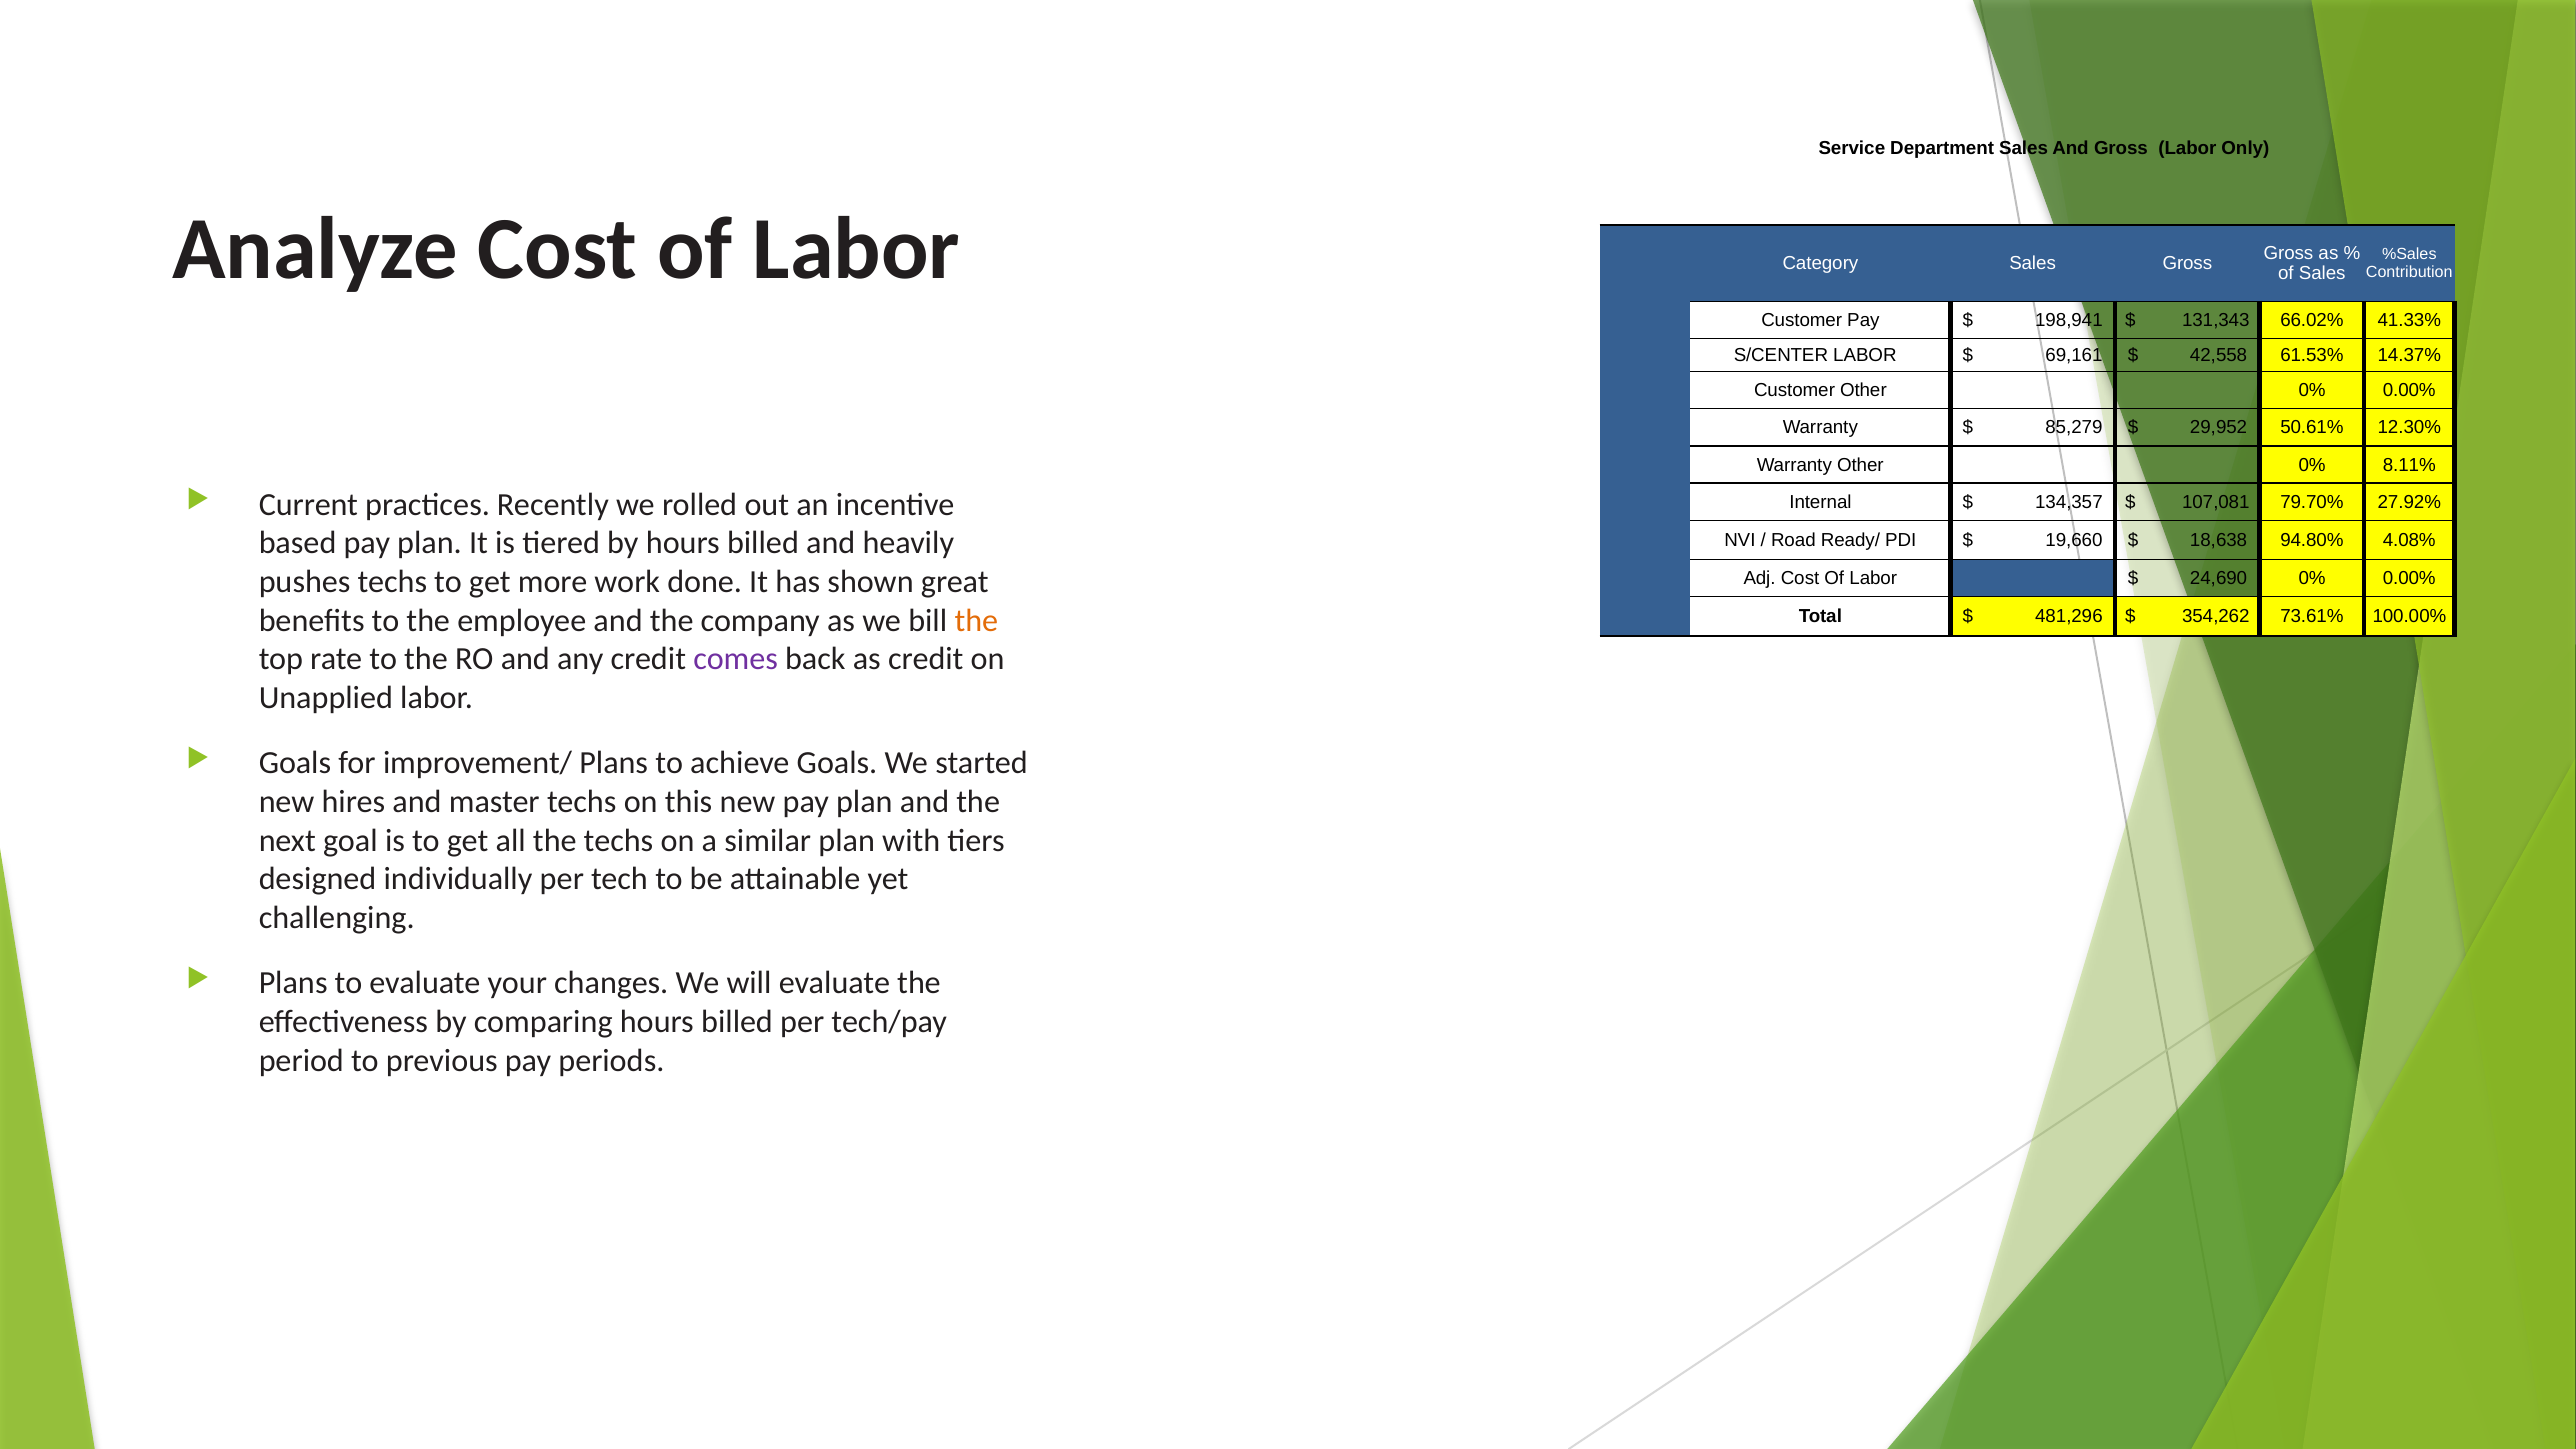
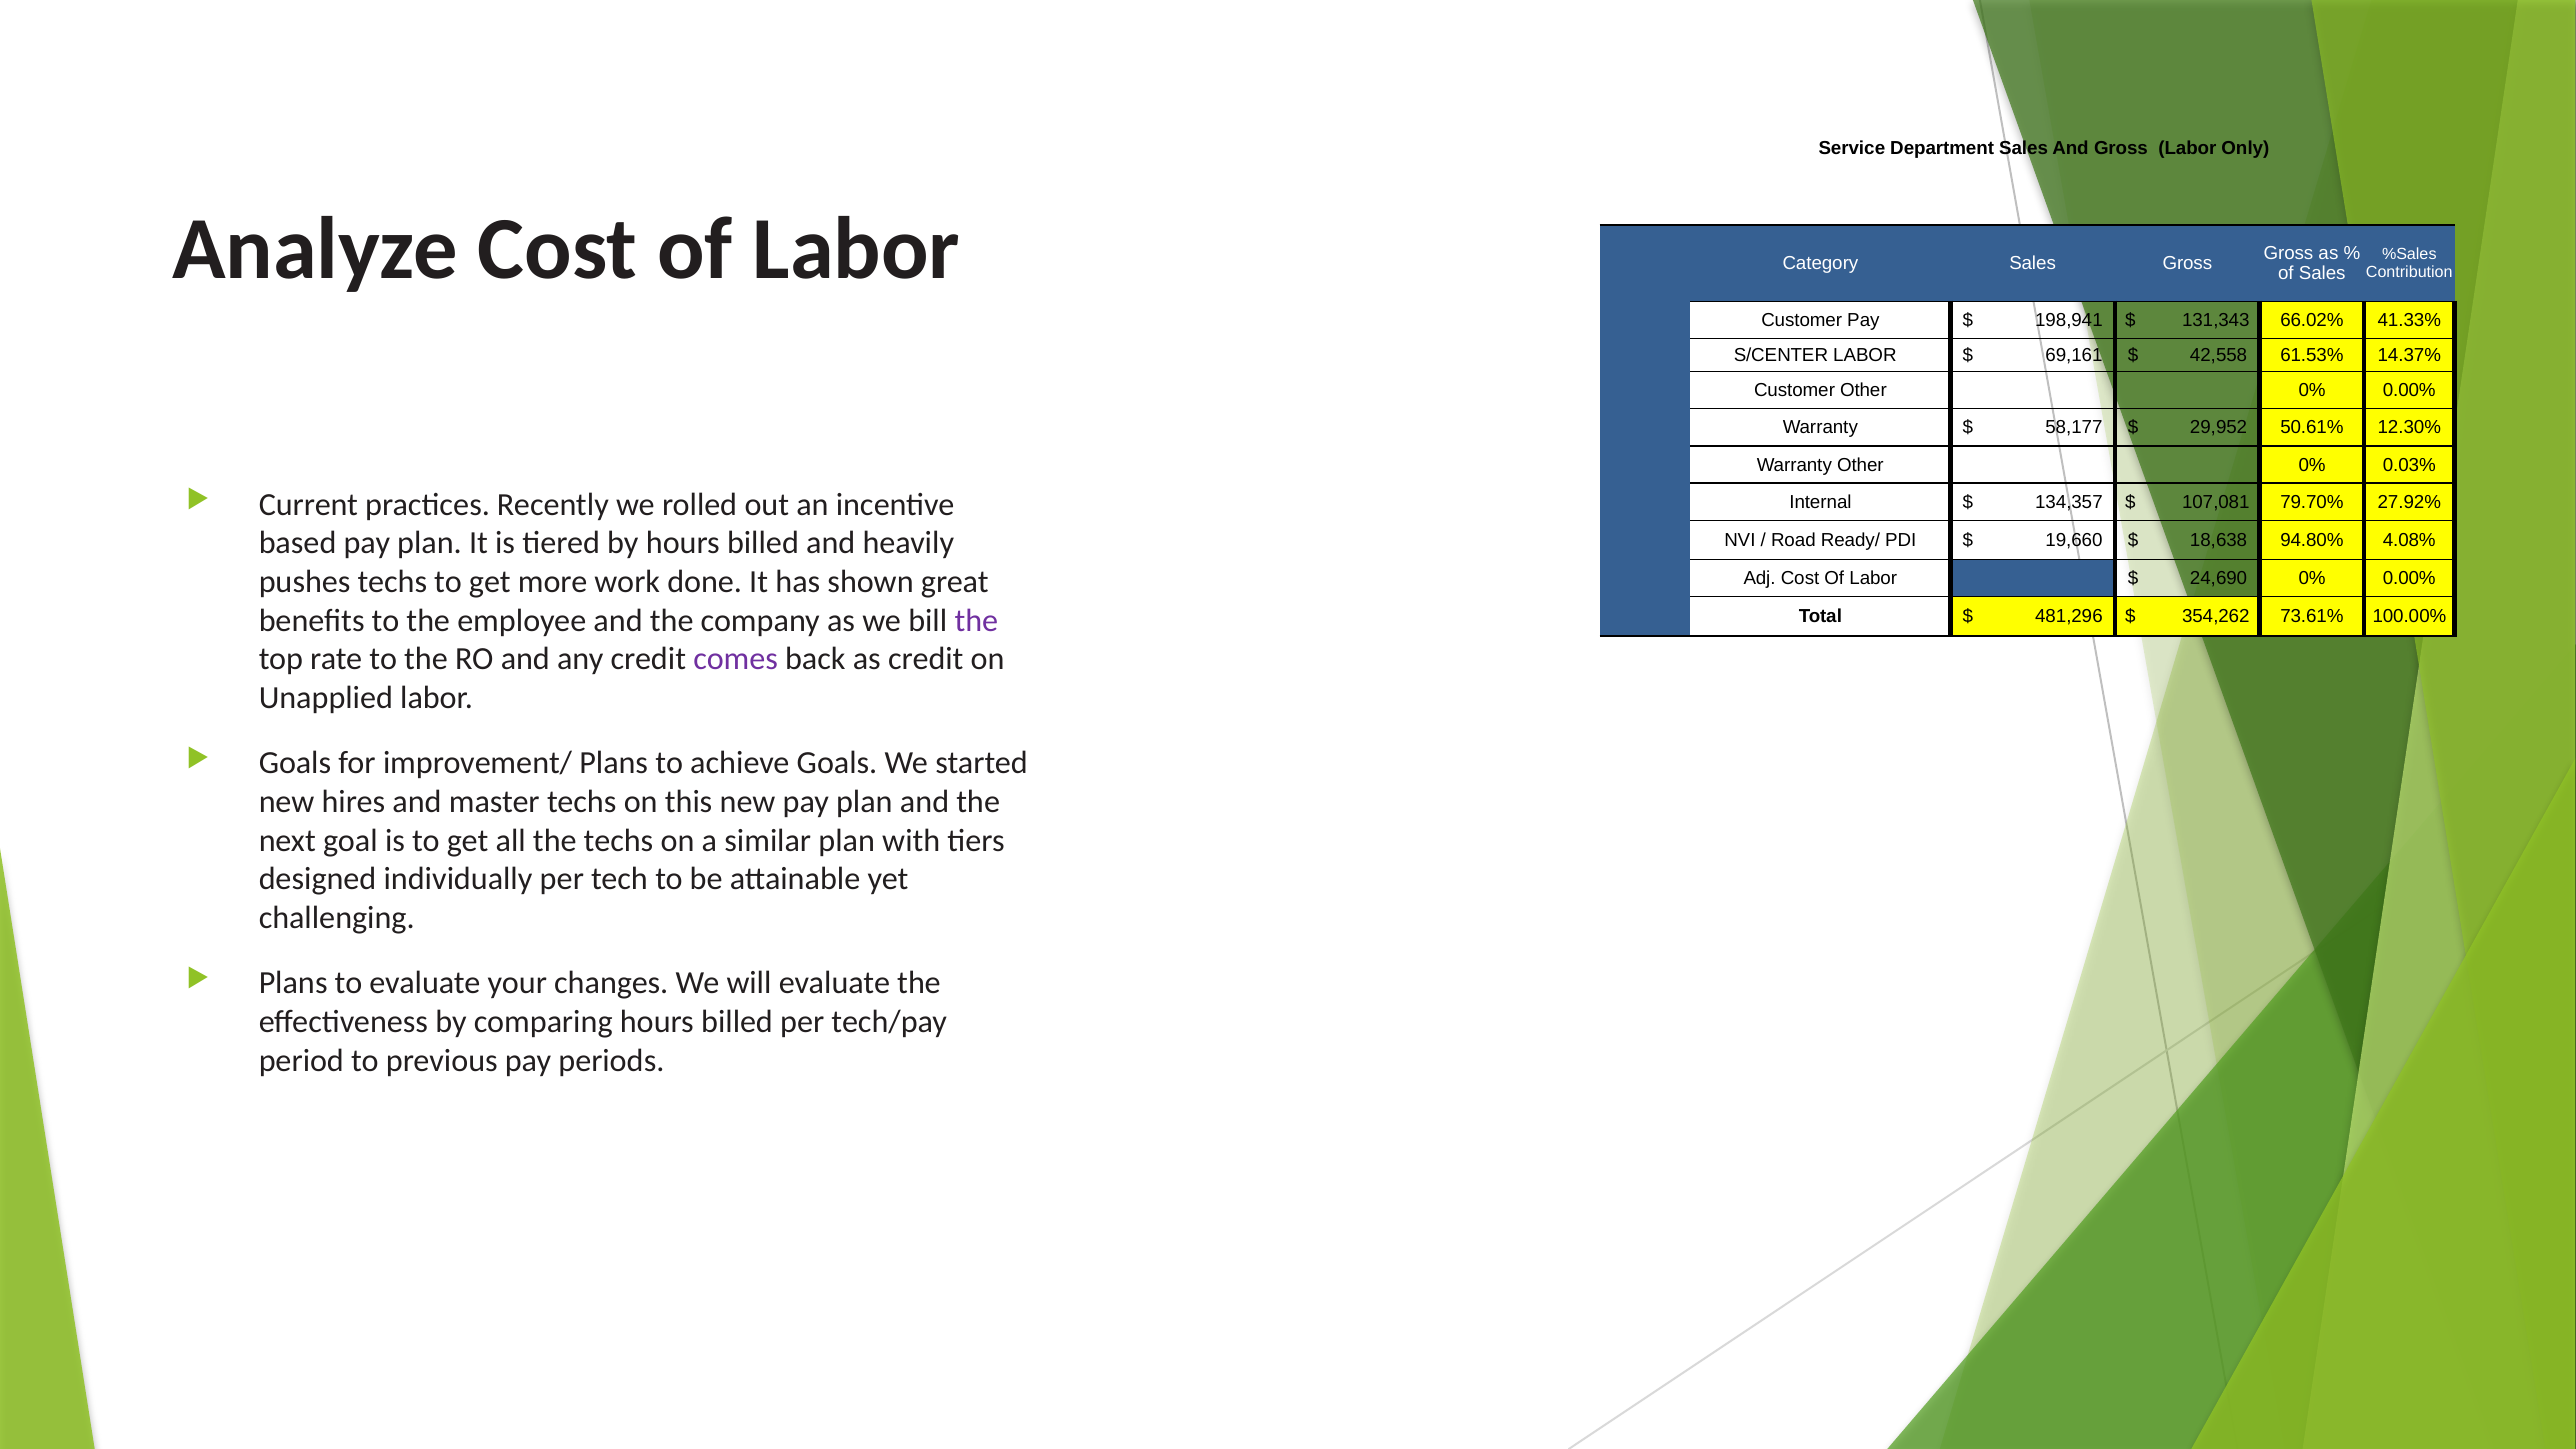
85,279: 85,279 -> 58,177 (2074, 428)
8.11%: 8.11% -> 0.03% (2409, 465)
the colour: orange -> purple (976, 620)
